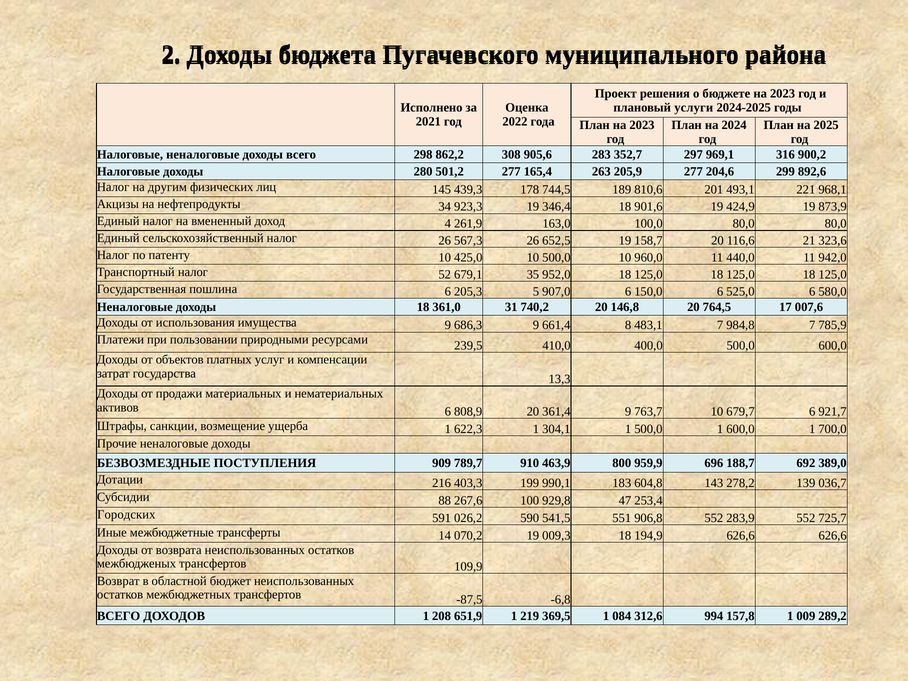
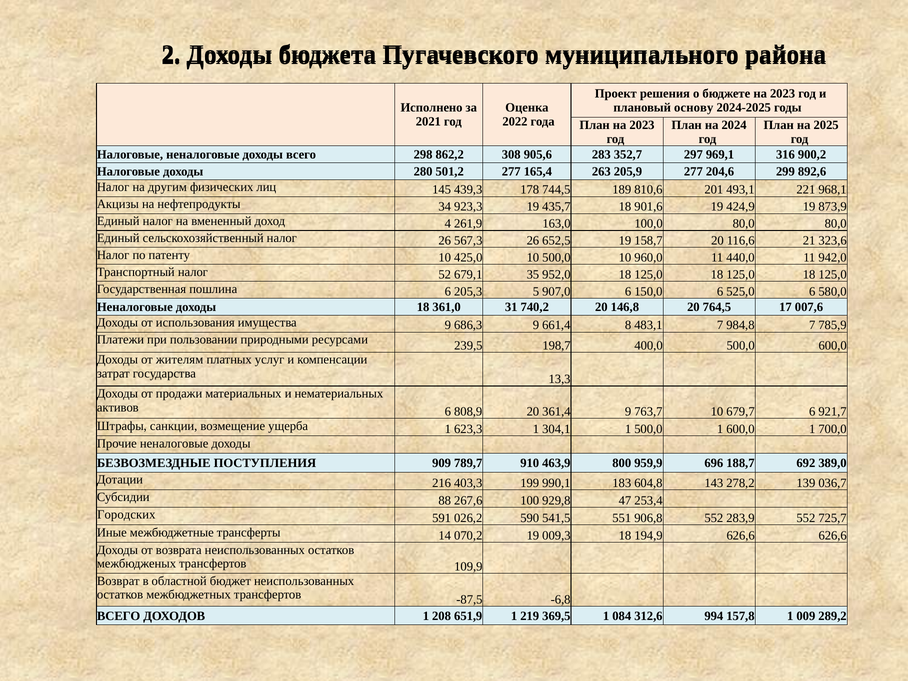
услуги: услуги -> основу (694, 108)
346,4: 346,4 -> 435,7 (556, 207)
410,0: 410,0 -> 198,7 (557, 345)
объектов: объектов -> жителям (180, 360)
622,3: 622,3 -> 623,3 (468, 429)
